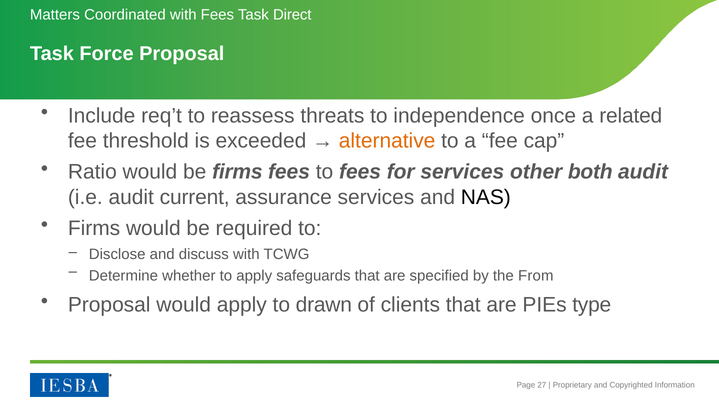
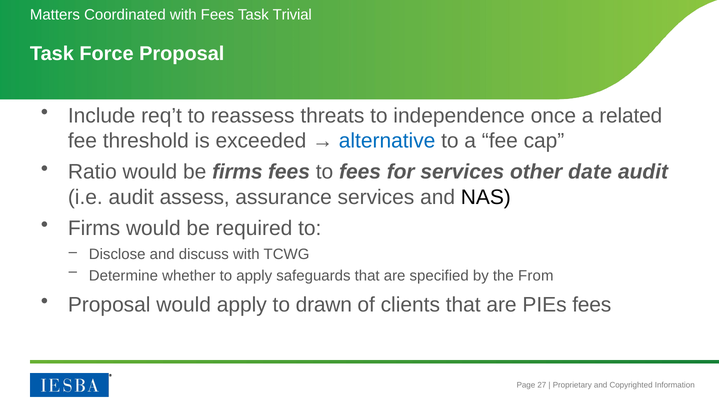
Direct: Direct -> Trivial (292, 15)
alternative colour: orange -> blue (387, 141)
both: both -> date (590, 172)
current: current -> assess (195, 197)
PIEs type: type -> fees (592, 304)
